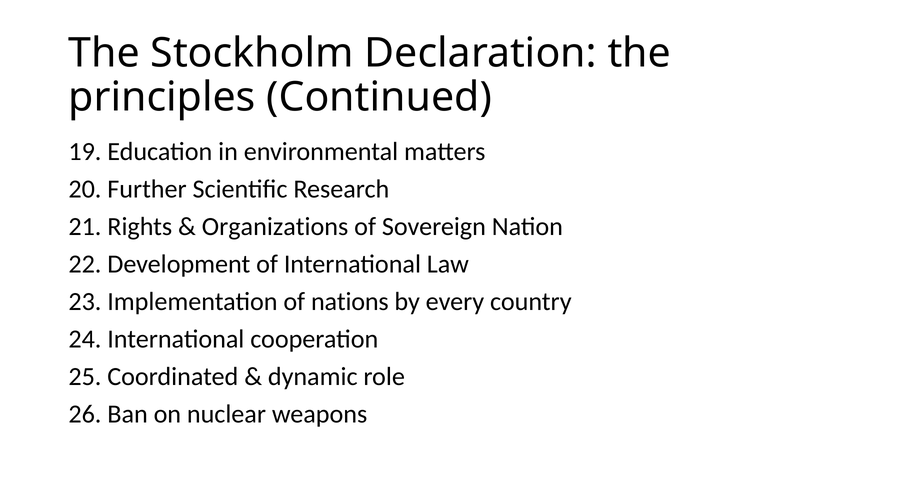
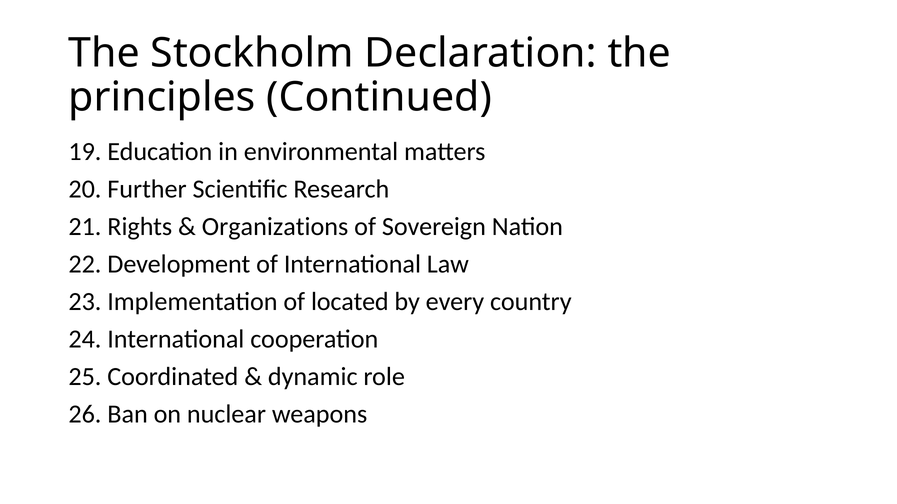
nations: nations -> located (350, 302)
